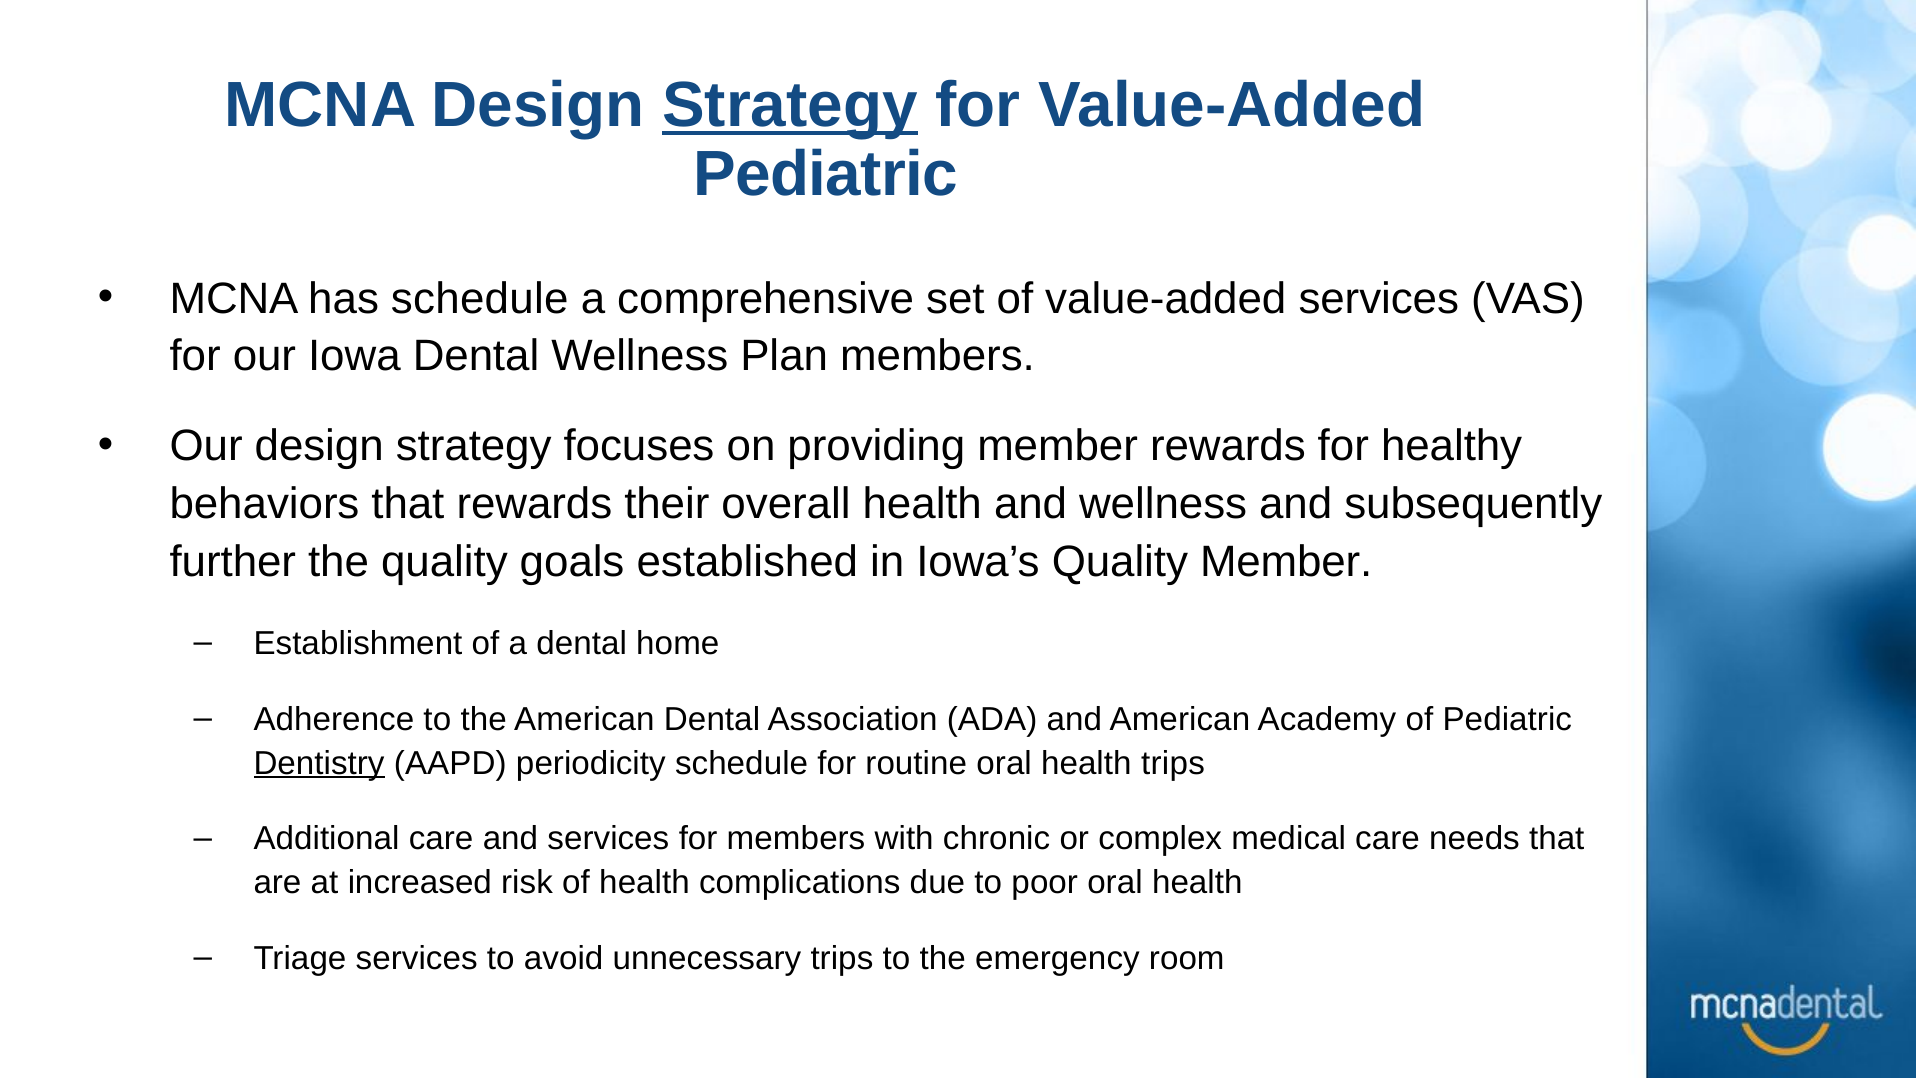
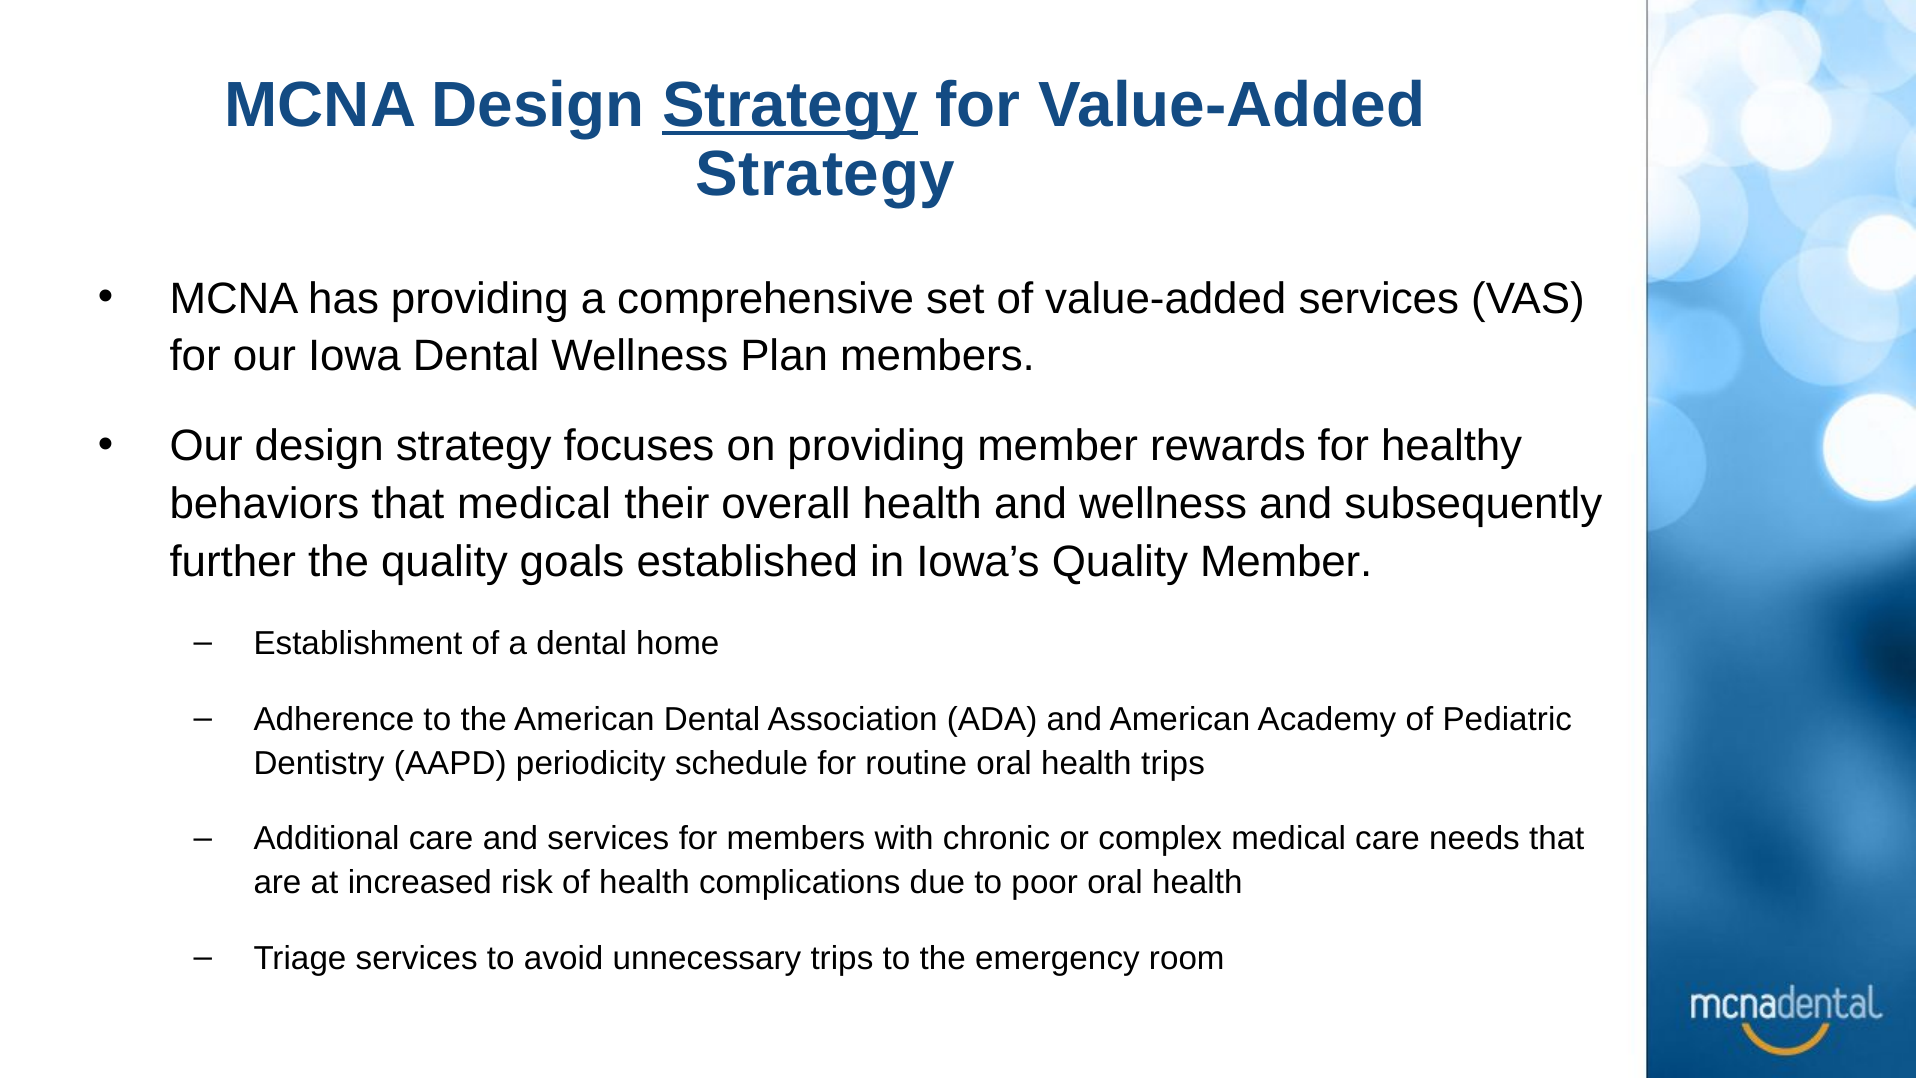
Pediatric: Pediatric -> Strategy (825, 174)
has schedule: schedule -> providing (480, 298)
that rewards: rewards -> medical (534, 504)
Dentistry underline: present -> none (319, 763)
